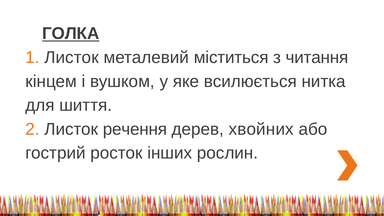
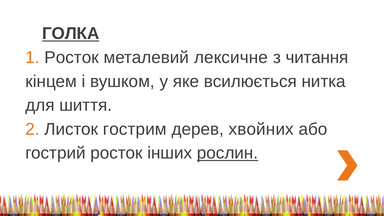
1 Листок: Листок -> Росток (72, 57)
міститься: міститься -> лексичне (231, 57)
речення: речення -> гострим (135, 129)
рослин underline: none -> present (228, 153)
